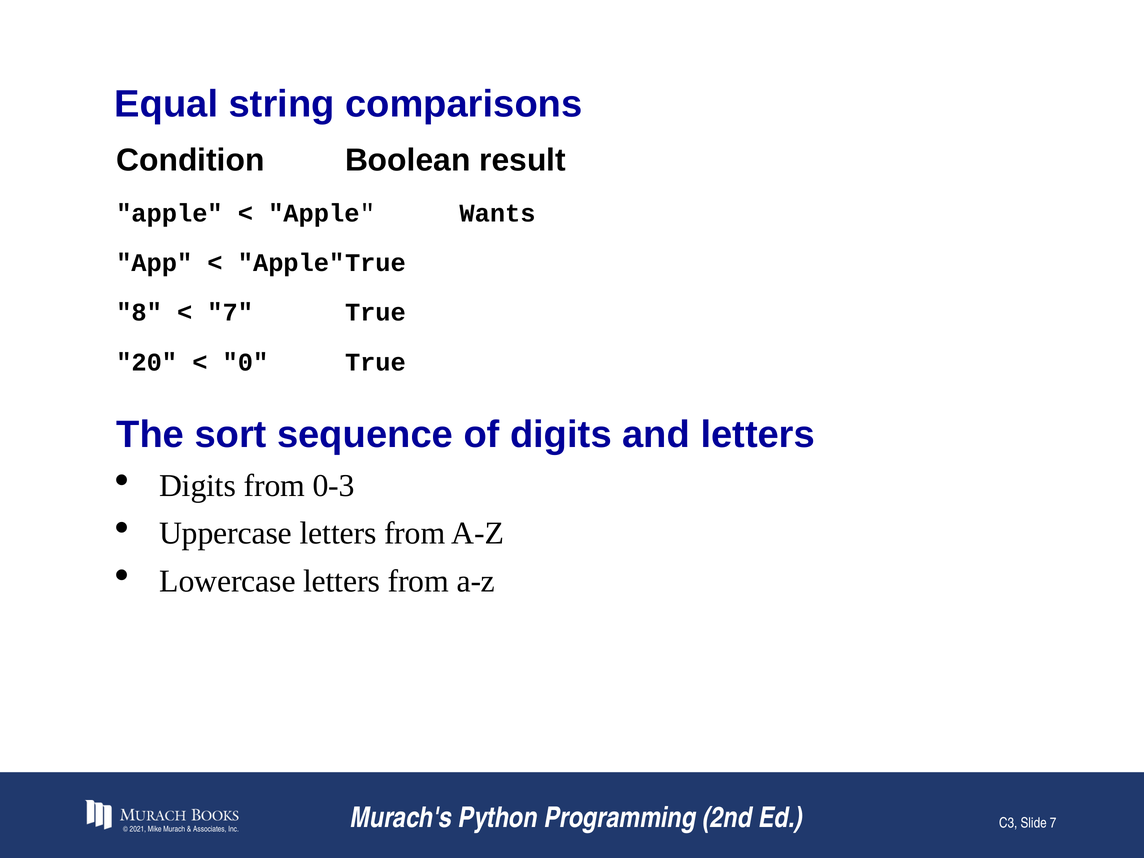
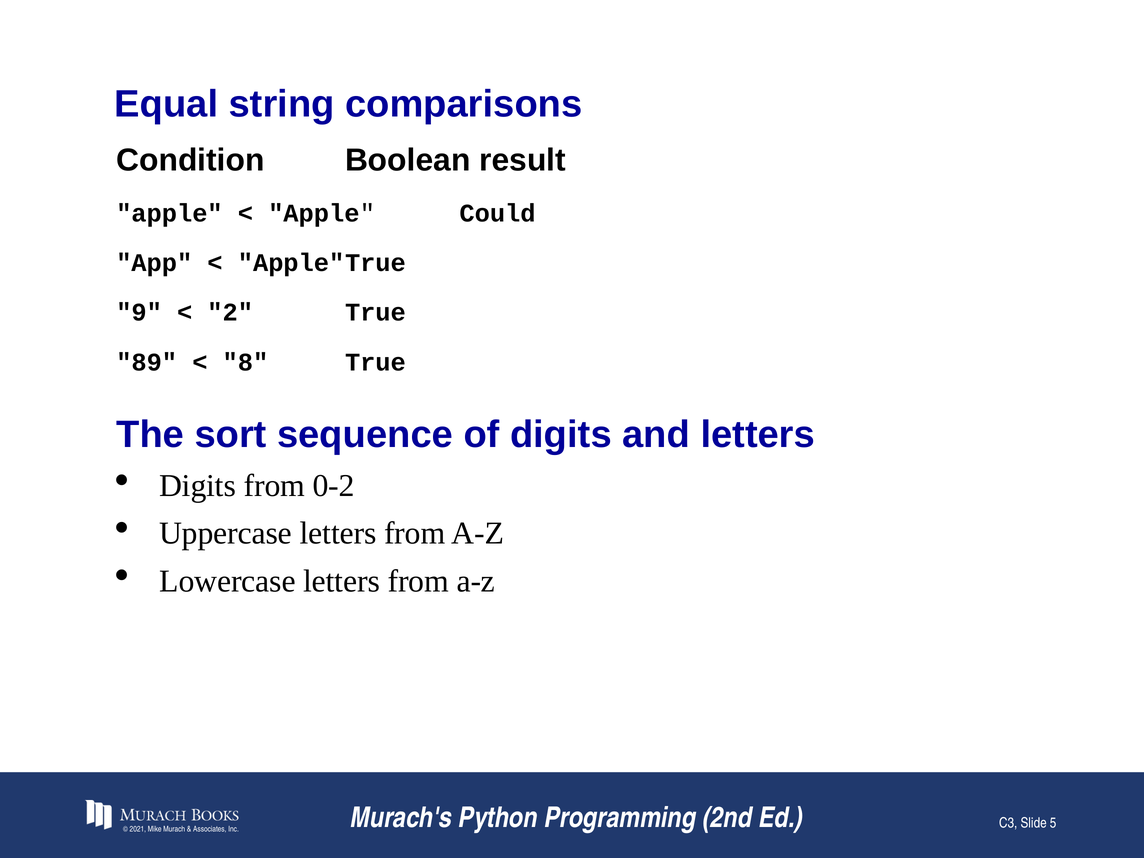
Wants: Wants -> Could (498, 213)
8: 8 -> 9 (139, 313)
7: 7 -> 2 (230, 313)
20: 20 -> 89 (147, 362)
0: 0 -> 8 (245, 362)
0-3: 0-3 -> 0-2 (334, 486)
Slide 7: 7 -> 5 (1053, 823)
